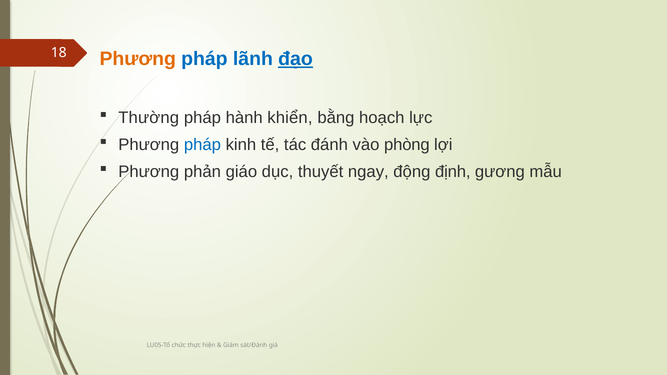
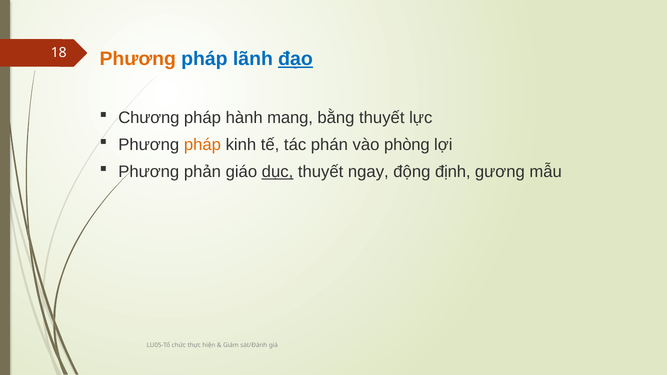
Thường: Thường -> Chương (149, 118)
khiển: khiển -> mang (290, 118)
bằng hoạch: hoạch -> thuyết (382, 118)
pháp colour: blue -> orange (202, 145)
đánh: đánh -> phán (329, 145)
dục underline: none -> present (278, 172)
